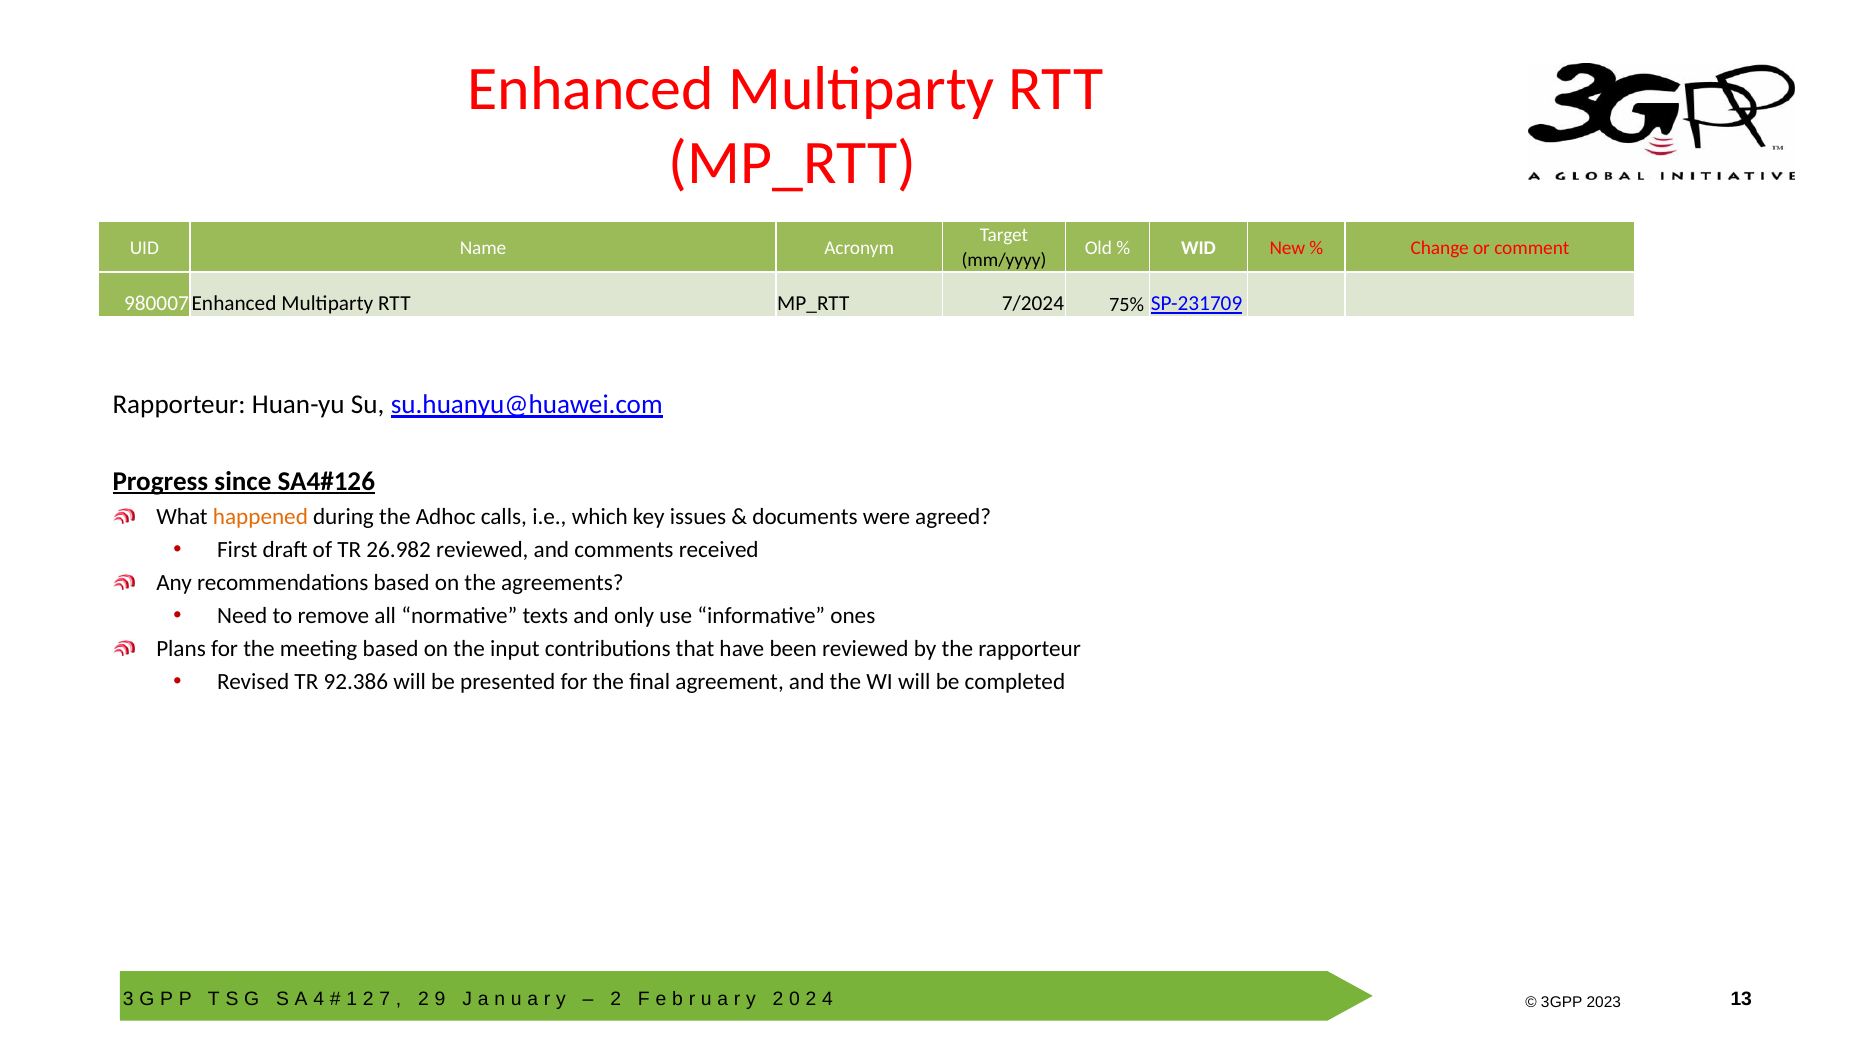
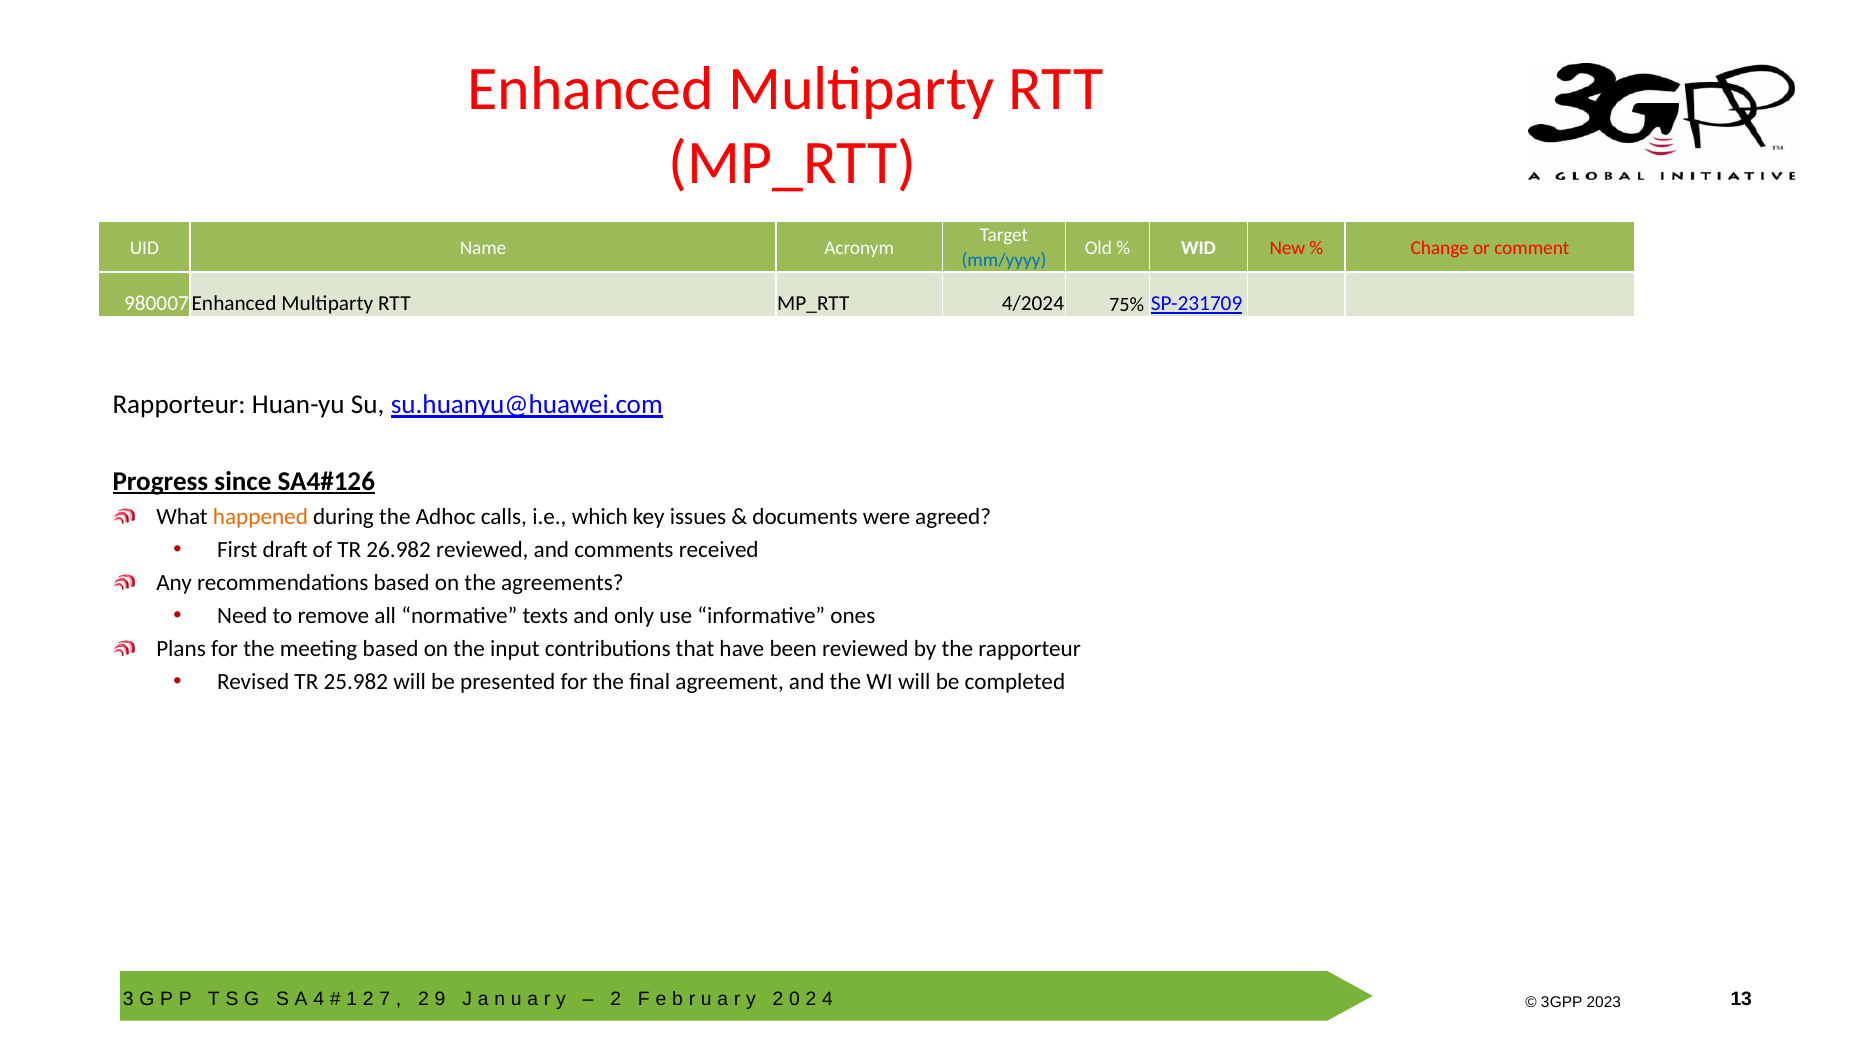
mm/yyyy colour: black -> blue (1004, 260)
7/2024: 7/2024 -> 4/2024 (1033, 304)
92.386: 92.386 -> 25.982 (356, 681)
